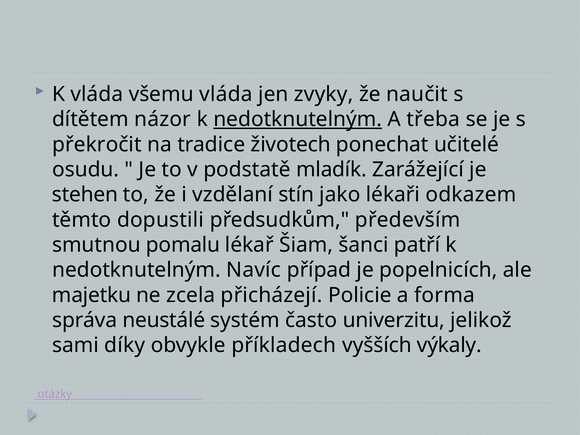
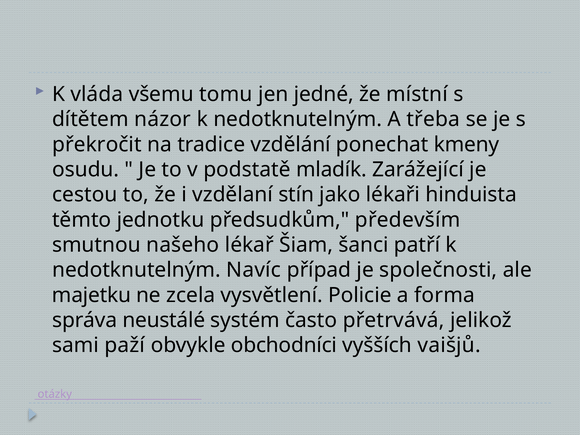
všemu vláda: vláda -> tomu (226, 94)
zvyky: zvyky -> jedné (324, 94)
naučit: naučit -> místní (417, 94)
nedotknutelným underline: present -> none (298, 119)
životech: životech -> vzdělání (291, 144)
učitelé: učitelé -> kmeny (467, 144)
stehen: stehen -> cestou (85, 195)
odkazem: odkazem -> hinduista (471, 195)
dopustili: dopustili -> jednotku (161, 220)
pomalu: pomalu -> našeho (183, 245)
popelnicích: popelnicích -> společnosti (438, 270)
přicházejí: přicházejí -> vysvětlení (272, 295)
univerzitu: univerzitu -> přetrvává (394, 320)
díky: díky -> paží (125, 345)
příkladech: příkladech -> obchodníci (284, 345)
výkaly: výkaly -> vaišjů (449, 345)
